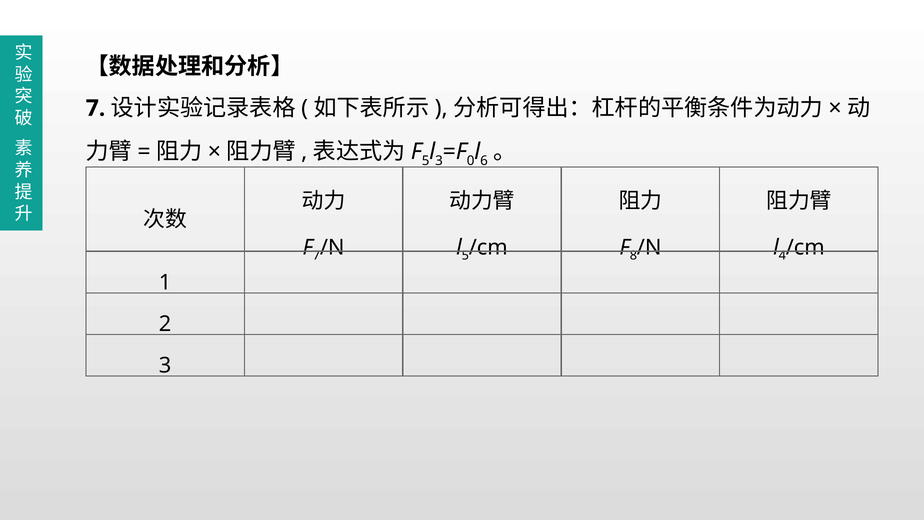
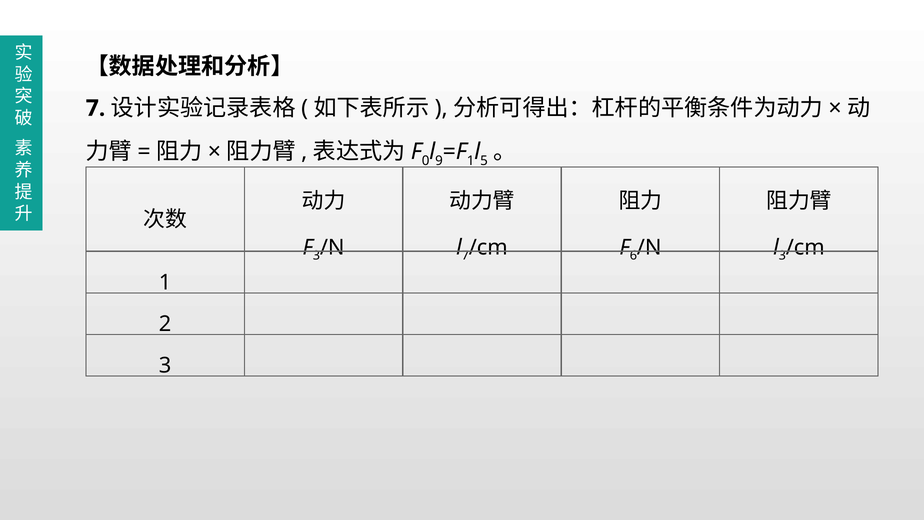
5: 5 -> 0 (426, 161)
3: 3 -> 9 (439, 161)
0: 0 -> 1 (471, 161)
6: 6 -> 5 (484, 161)
7: 7 -> 3 (316, 256)
5: 5 -> 7 (465, 256)
8: 8 -> 6 (633, 256)
4: 4 -> 3 (782, 256)
